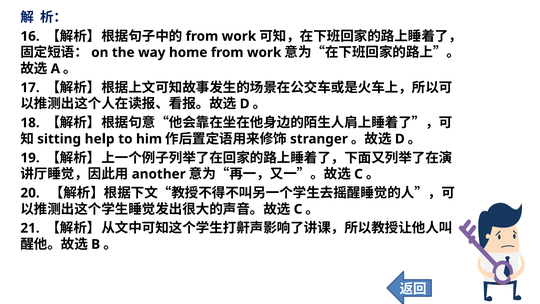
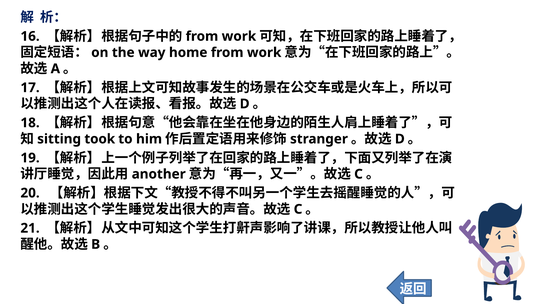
help: help -> took (100, 139)
